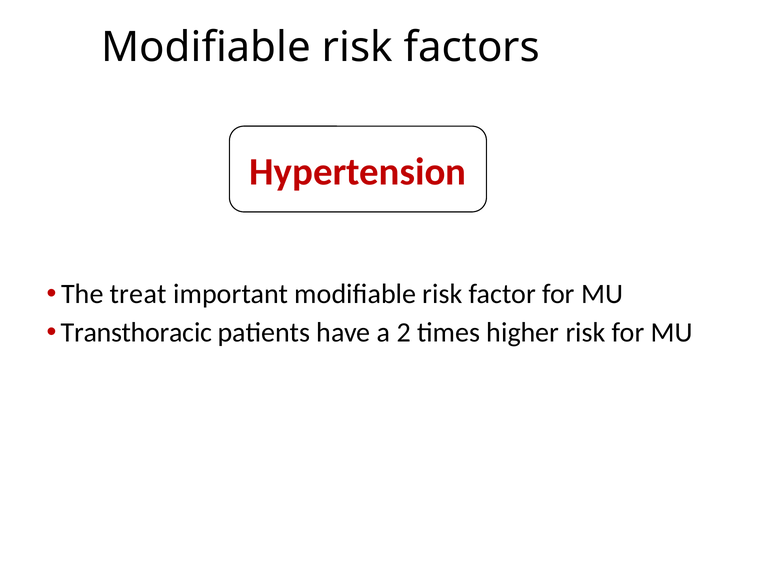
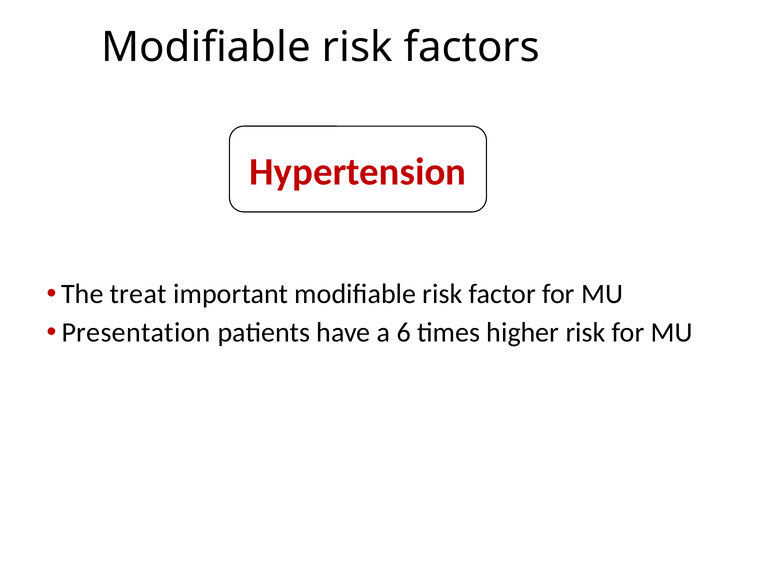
Transthoracic: Transthoracic -> Presentation (136, 332)
2: 2 -> 6 (404, 332)
